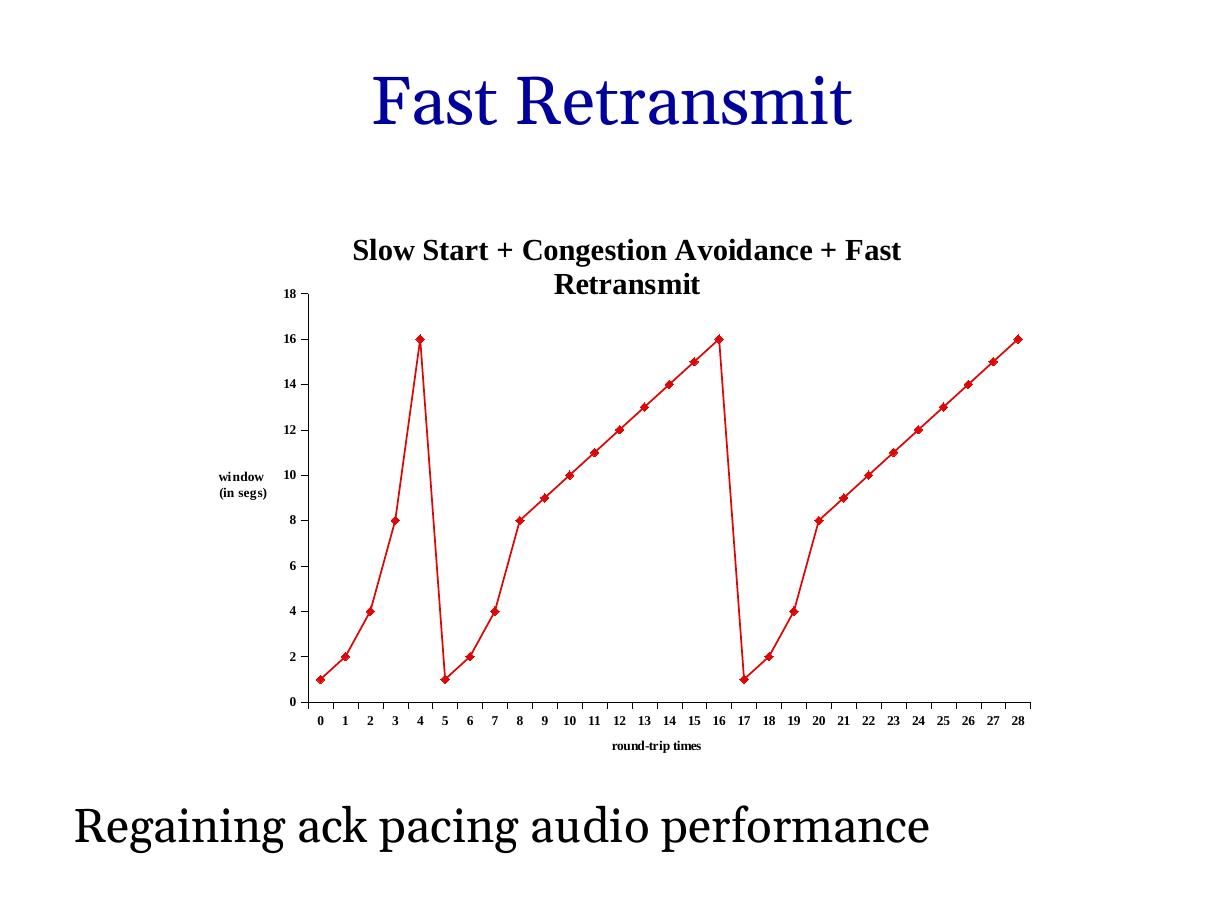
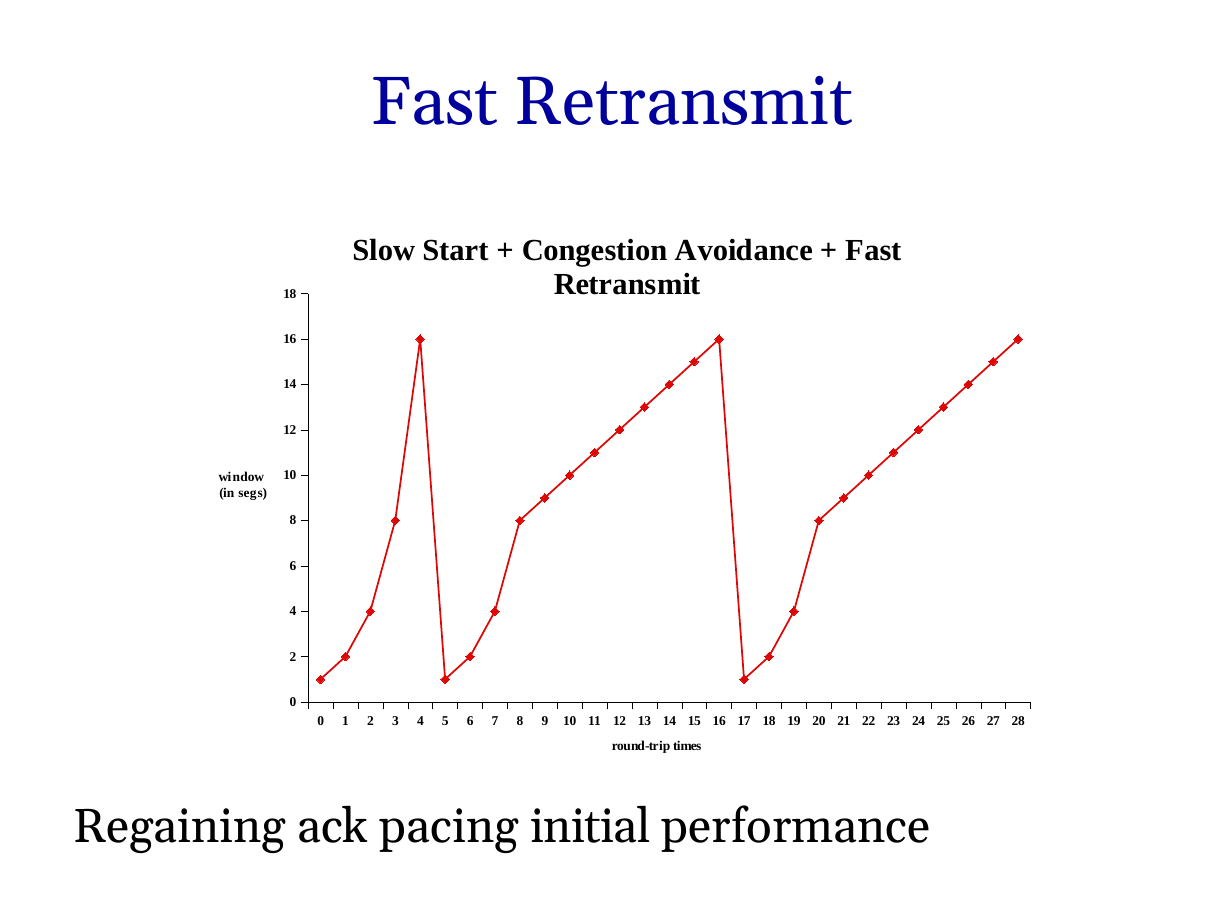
audio: audio -> initial (590, 826)
